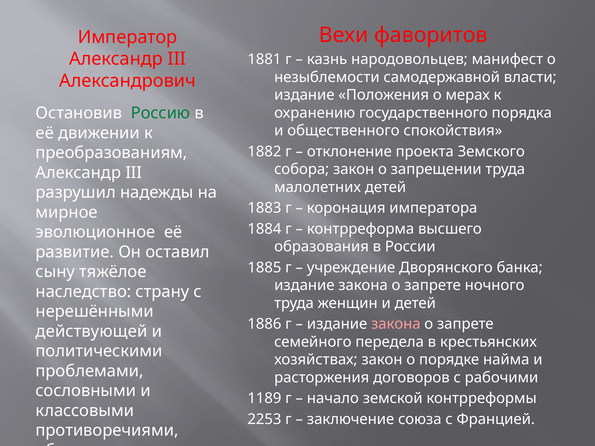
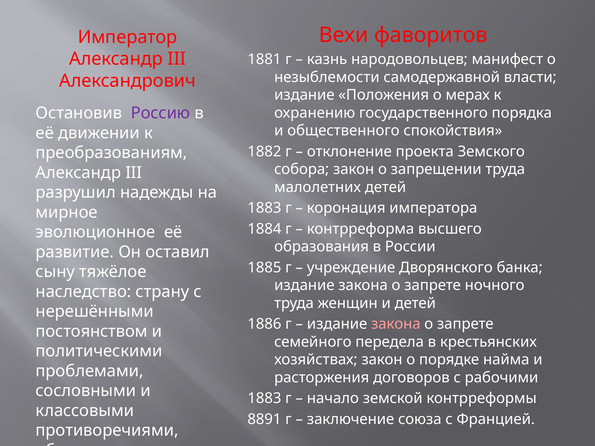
Россию colour: green -> purple (160, 113)
действующей: действующей -> постоянством (92, 331)
1189: 1189 -> 1883 (264, 399)
2253: 2253 -> 8891 (264, 419)
